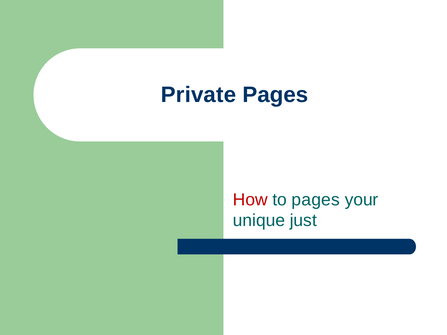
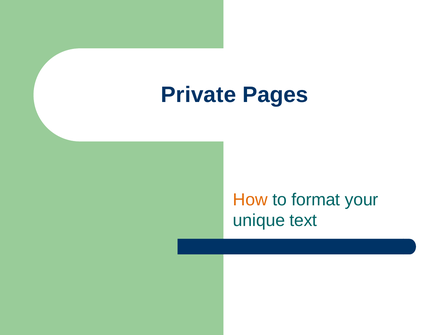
How colour: red -> orange (250, 200)
to pages: pages -> format (316, 200)
just: just -> text (303, 221)
